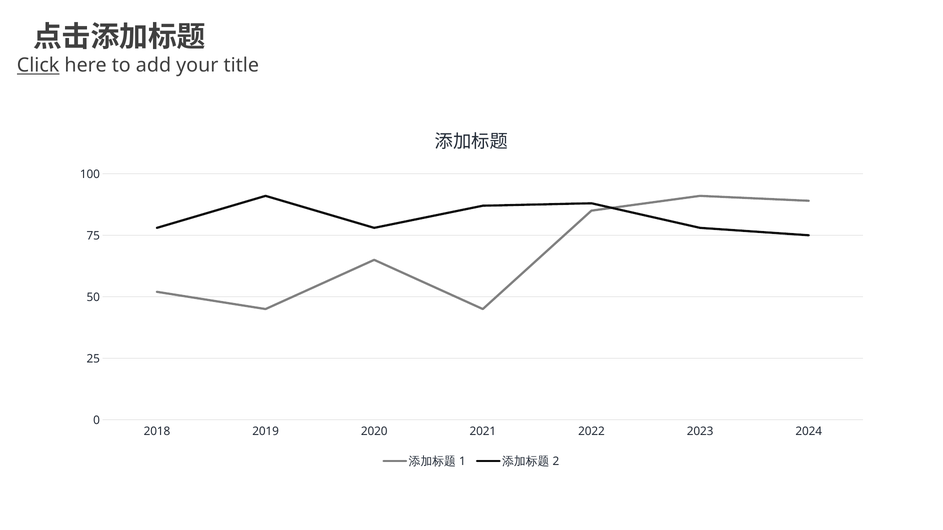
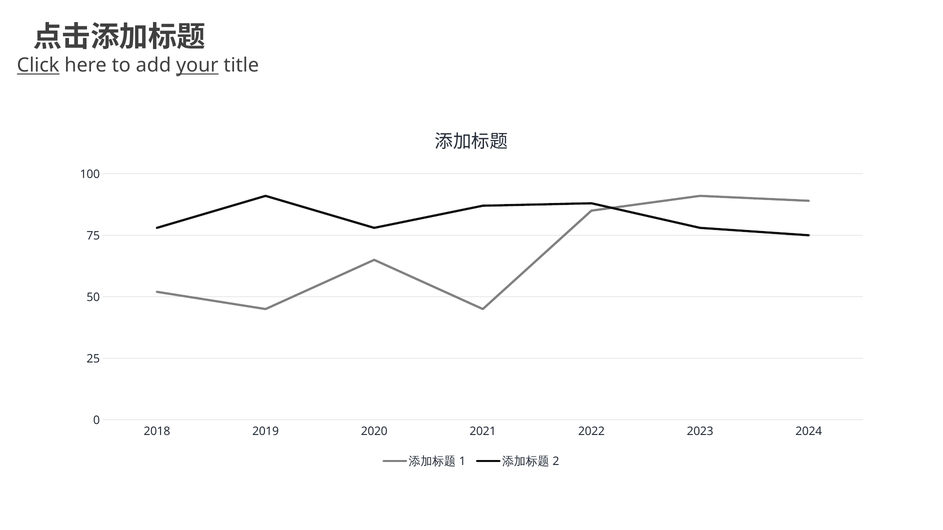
your underline: none -> present (197, 65)
